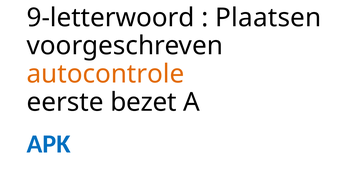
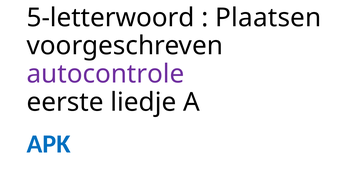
9-letterwoord: 9-letterwoord -> 5-letterwoord (111, 18)
autocontrole colour: orange -> purple (106, 74)
bezet: bezet -> liedje (143, 102)
